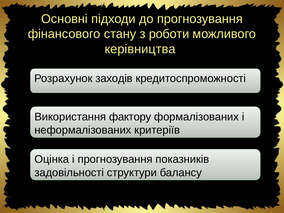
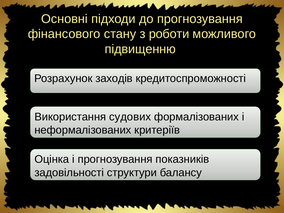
керівництва: керівництва -> підвищенню (140, 49)
фактору: фактору -> судових (130, 117)
